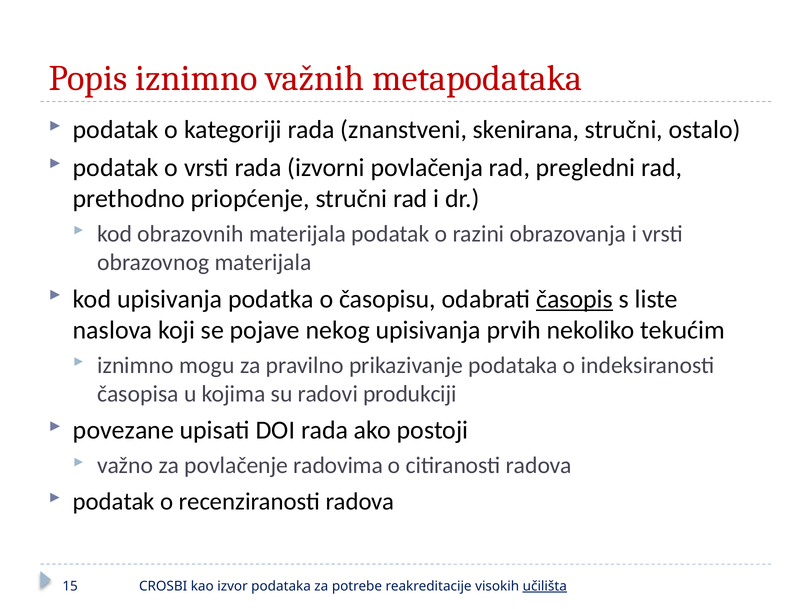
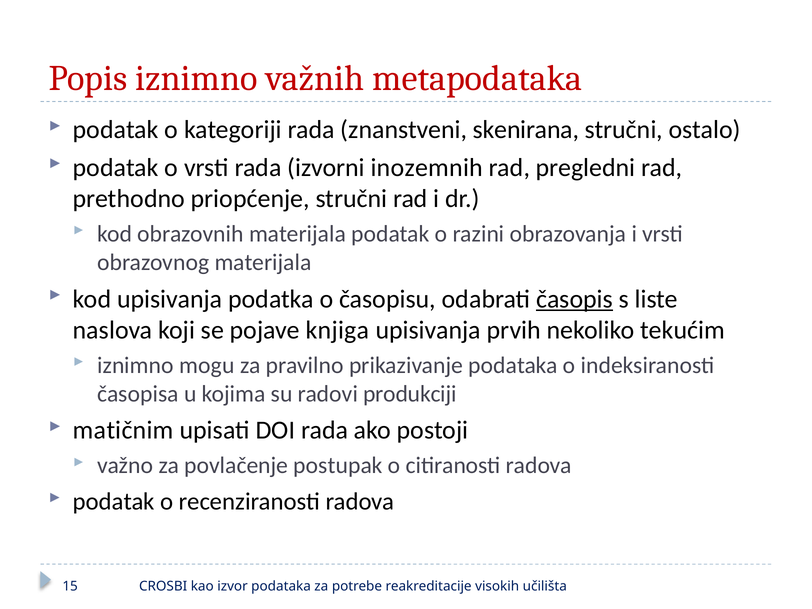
povlačenja: povlačenja -> inozemnih (427, 168)
nekog: nekog -> knjiga (338, 330)
povezane: povezane -> matičnim (123, 430)
radovima: radovima -> postupak (338, 466)
učilišta underline: present -> none (545, 586)
